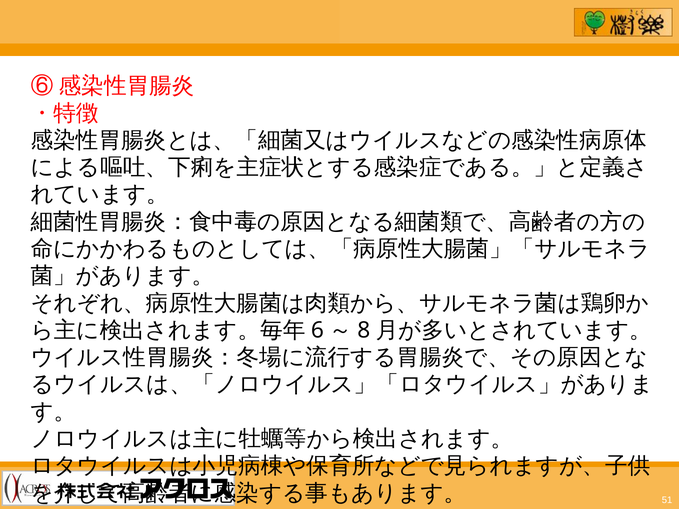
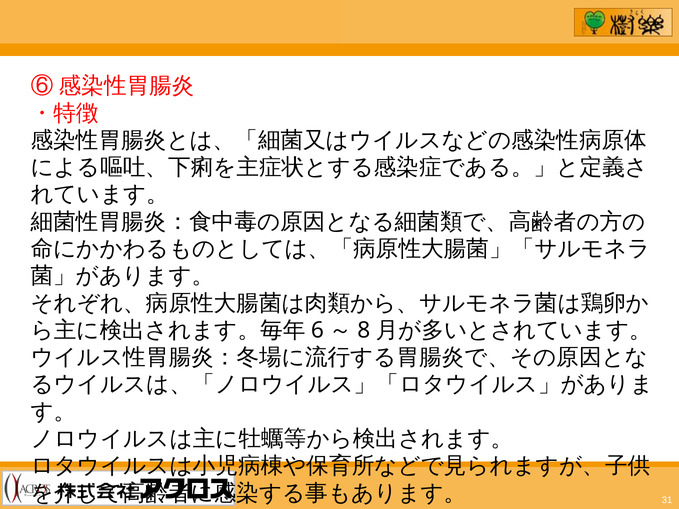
51: 51 -> 31 (667, 500)
